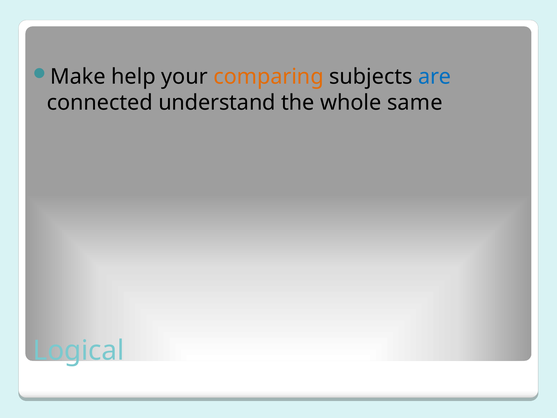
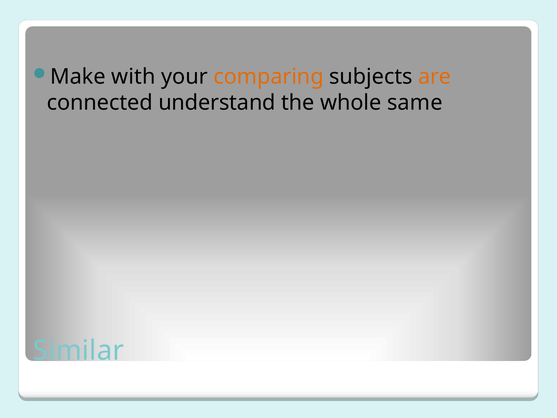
help: help -> with (133, 77)
are colour: blue -> orange (435, 77)
Logical: Logical -> Similar (78, 350)
